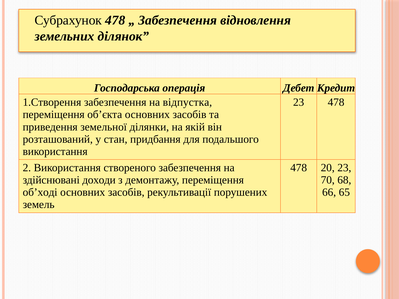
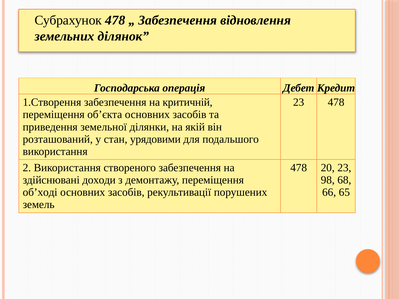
відпустка: відпустка -> критичній (188, 102)
придбання: придбання -> урядовими (155, 139)
70: 70 -> 98 (328, 180)
